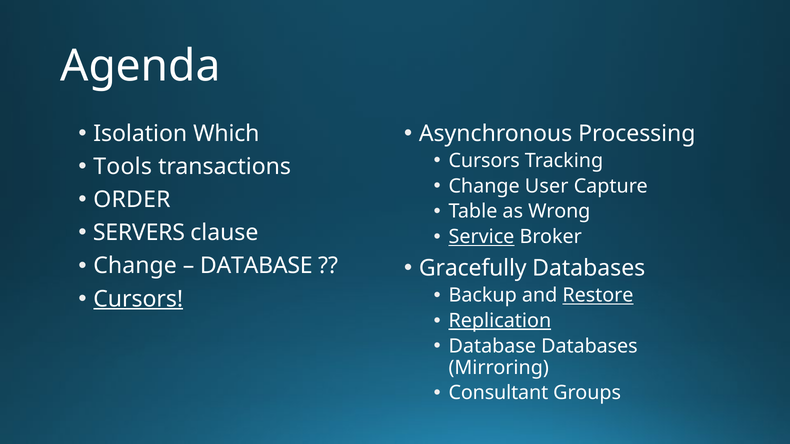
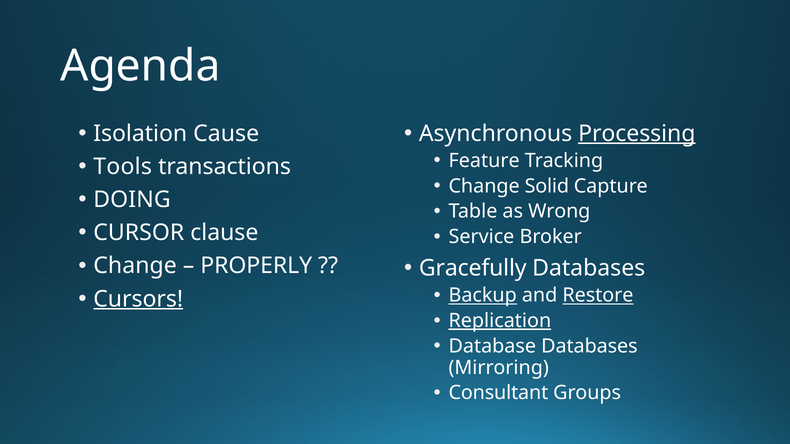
Which: Which -> Cause (226, 134)
Processing underline: none -> present (637, 134)
Cursors: Cursors -> Feature (484, 161)
User: User -> Solid (547, 186)
ORDER: ORDER -> DOING (132, 200)
SERVERS: SERVERS -> CURSOR (139, 233)
Service underline: present -> none (481, 237)
DATABASE: DATABASE -> PROPERLY (256, 266)
Backup underline: none -> present (483, 296)
